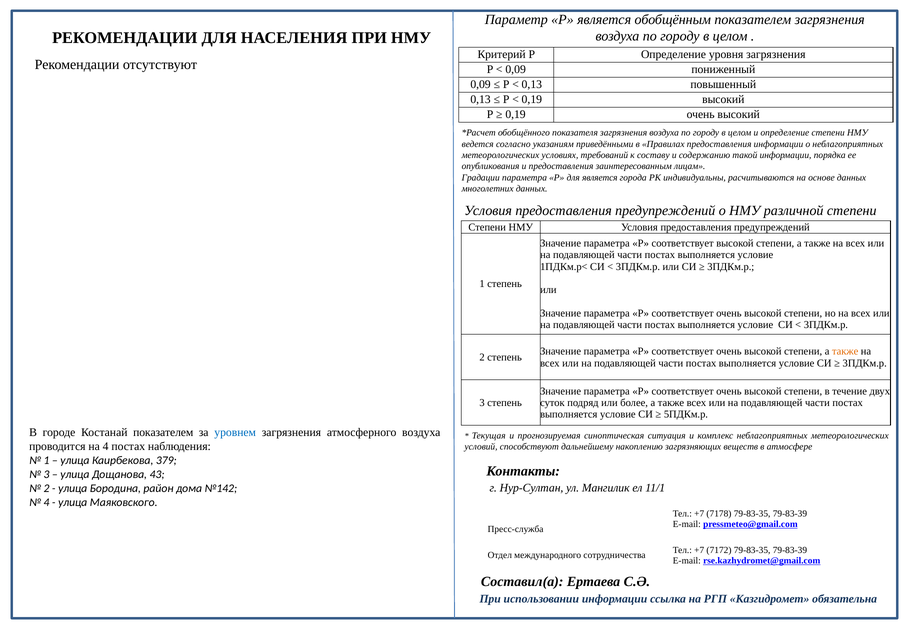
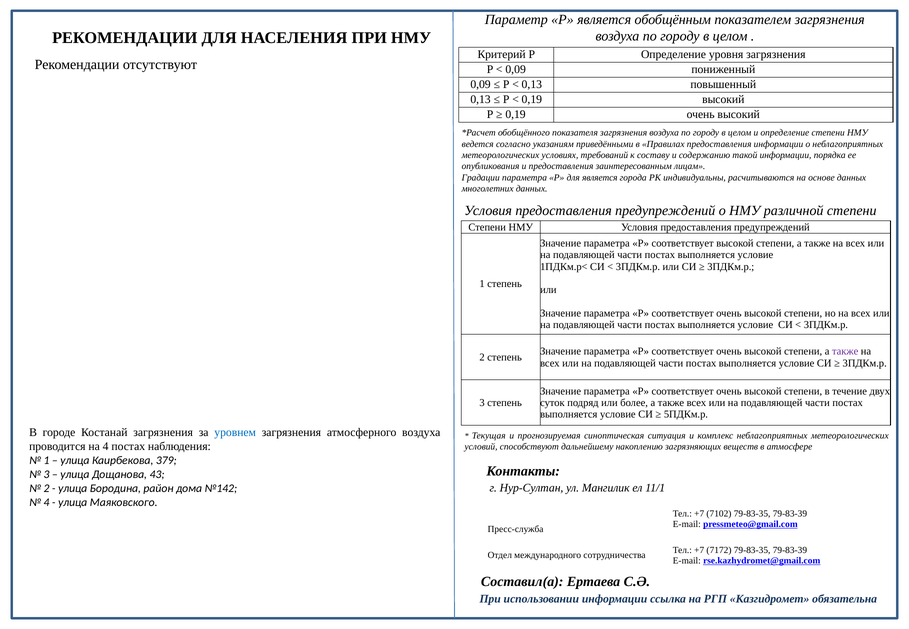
также colour: orange -> purple (845, 352)
Костанай показателем: показателем -> загрязнения (163, 432)
7178: 7178 -> 7102 (719, 514)
